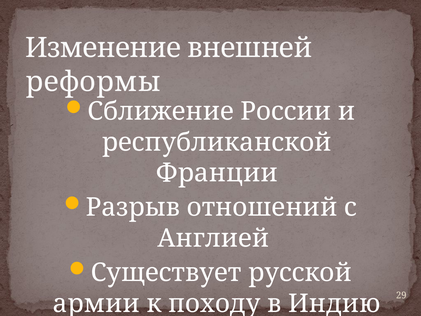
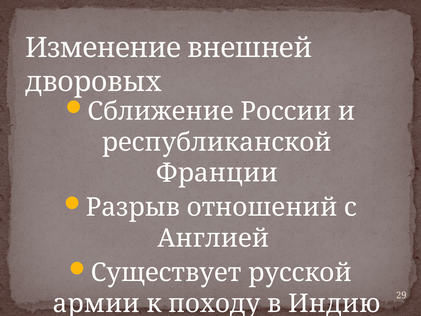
реформы: реформы -> дворовых (93, 82)
